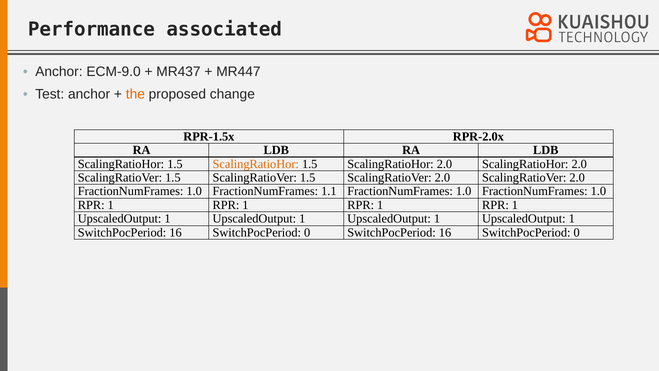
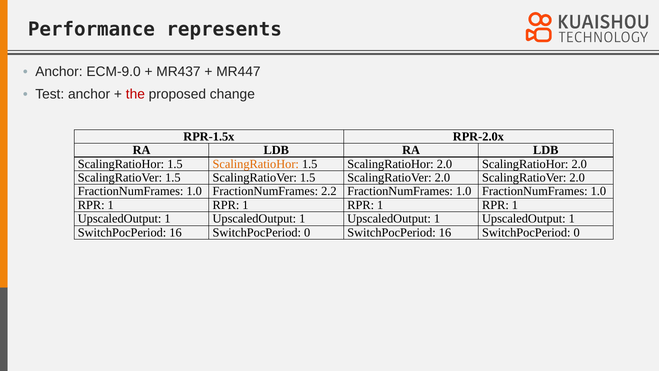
associated: associated -> represents (224, 29)
the colour: orange -> red (135, 94)
1.1: 1.1 -> 2.2 (329, 191)
